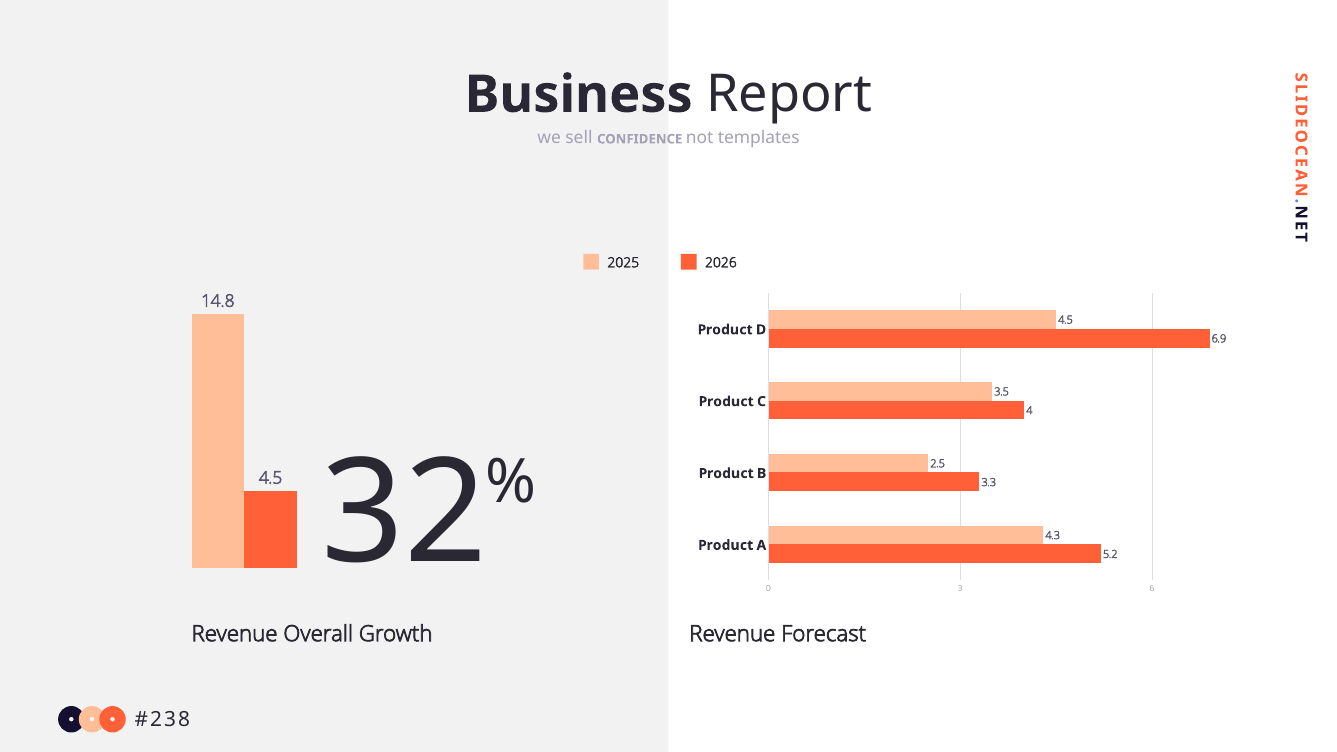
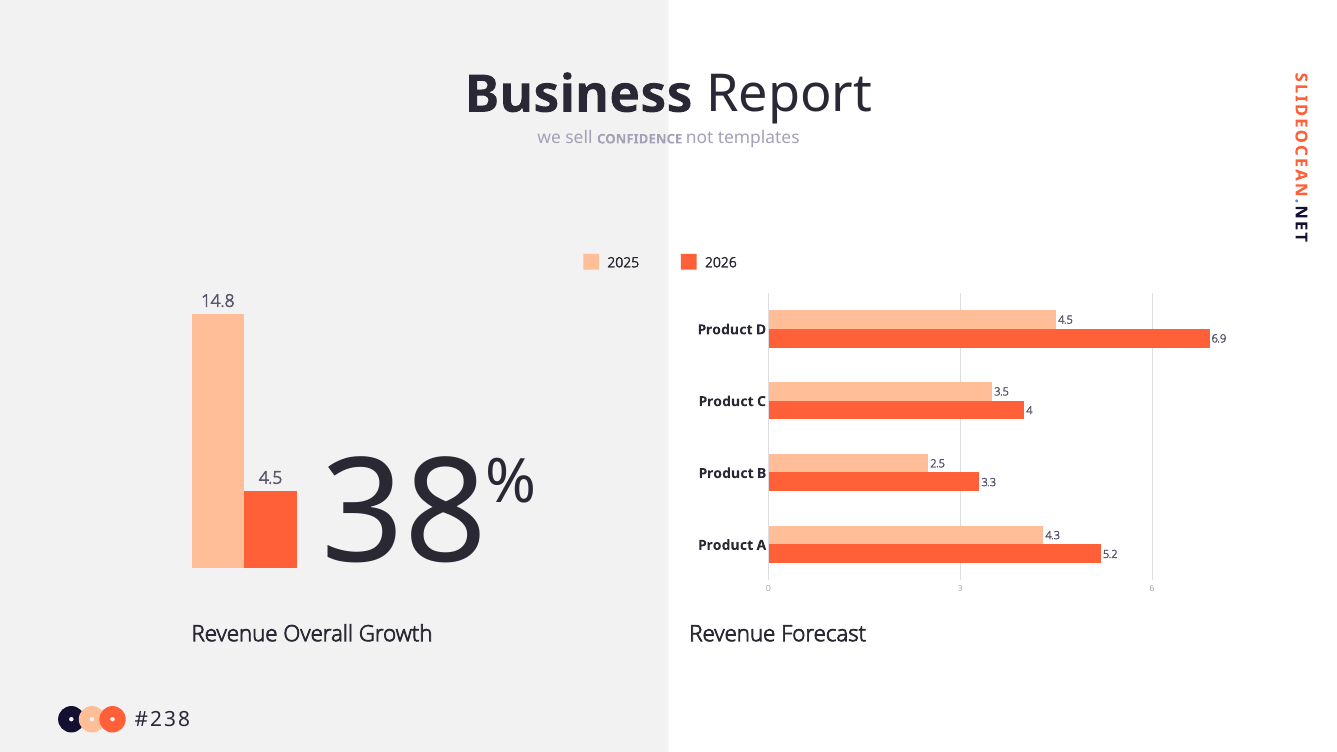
32: 32 -> 38 (405, 514)
